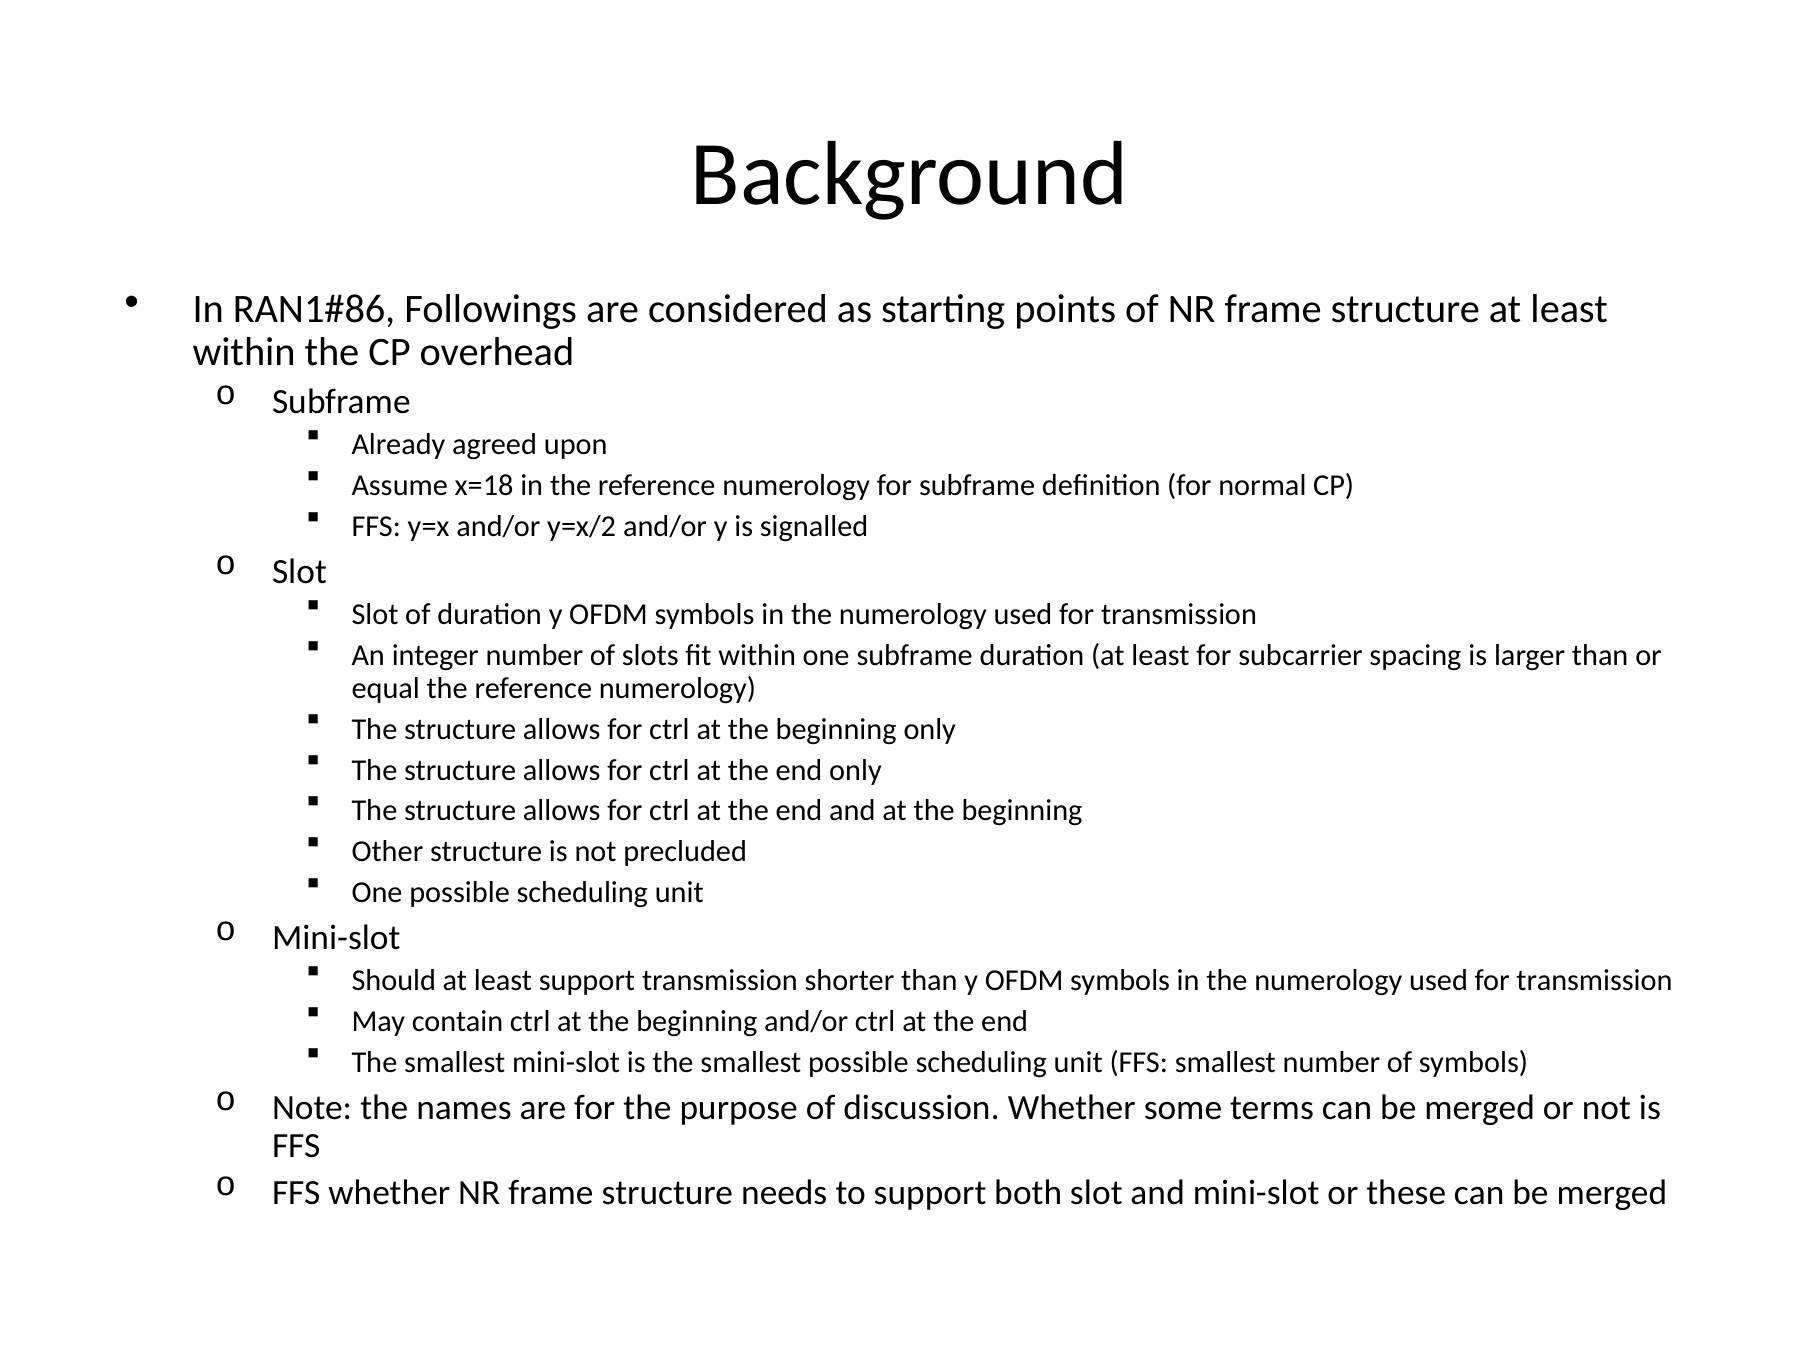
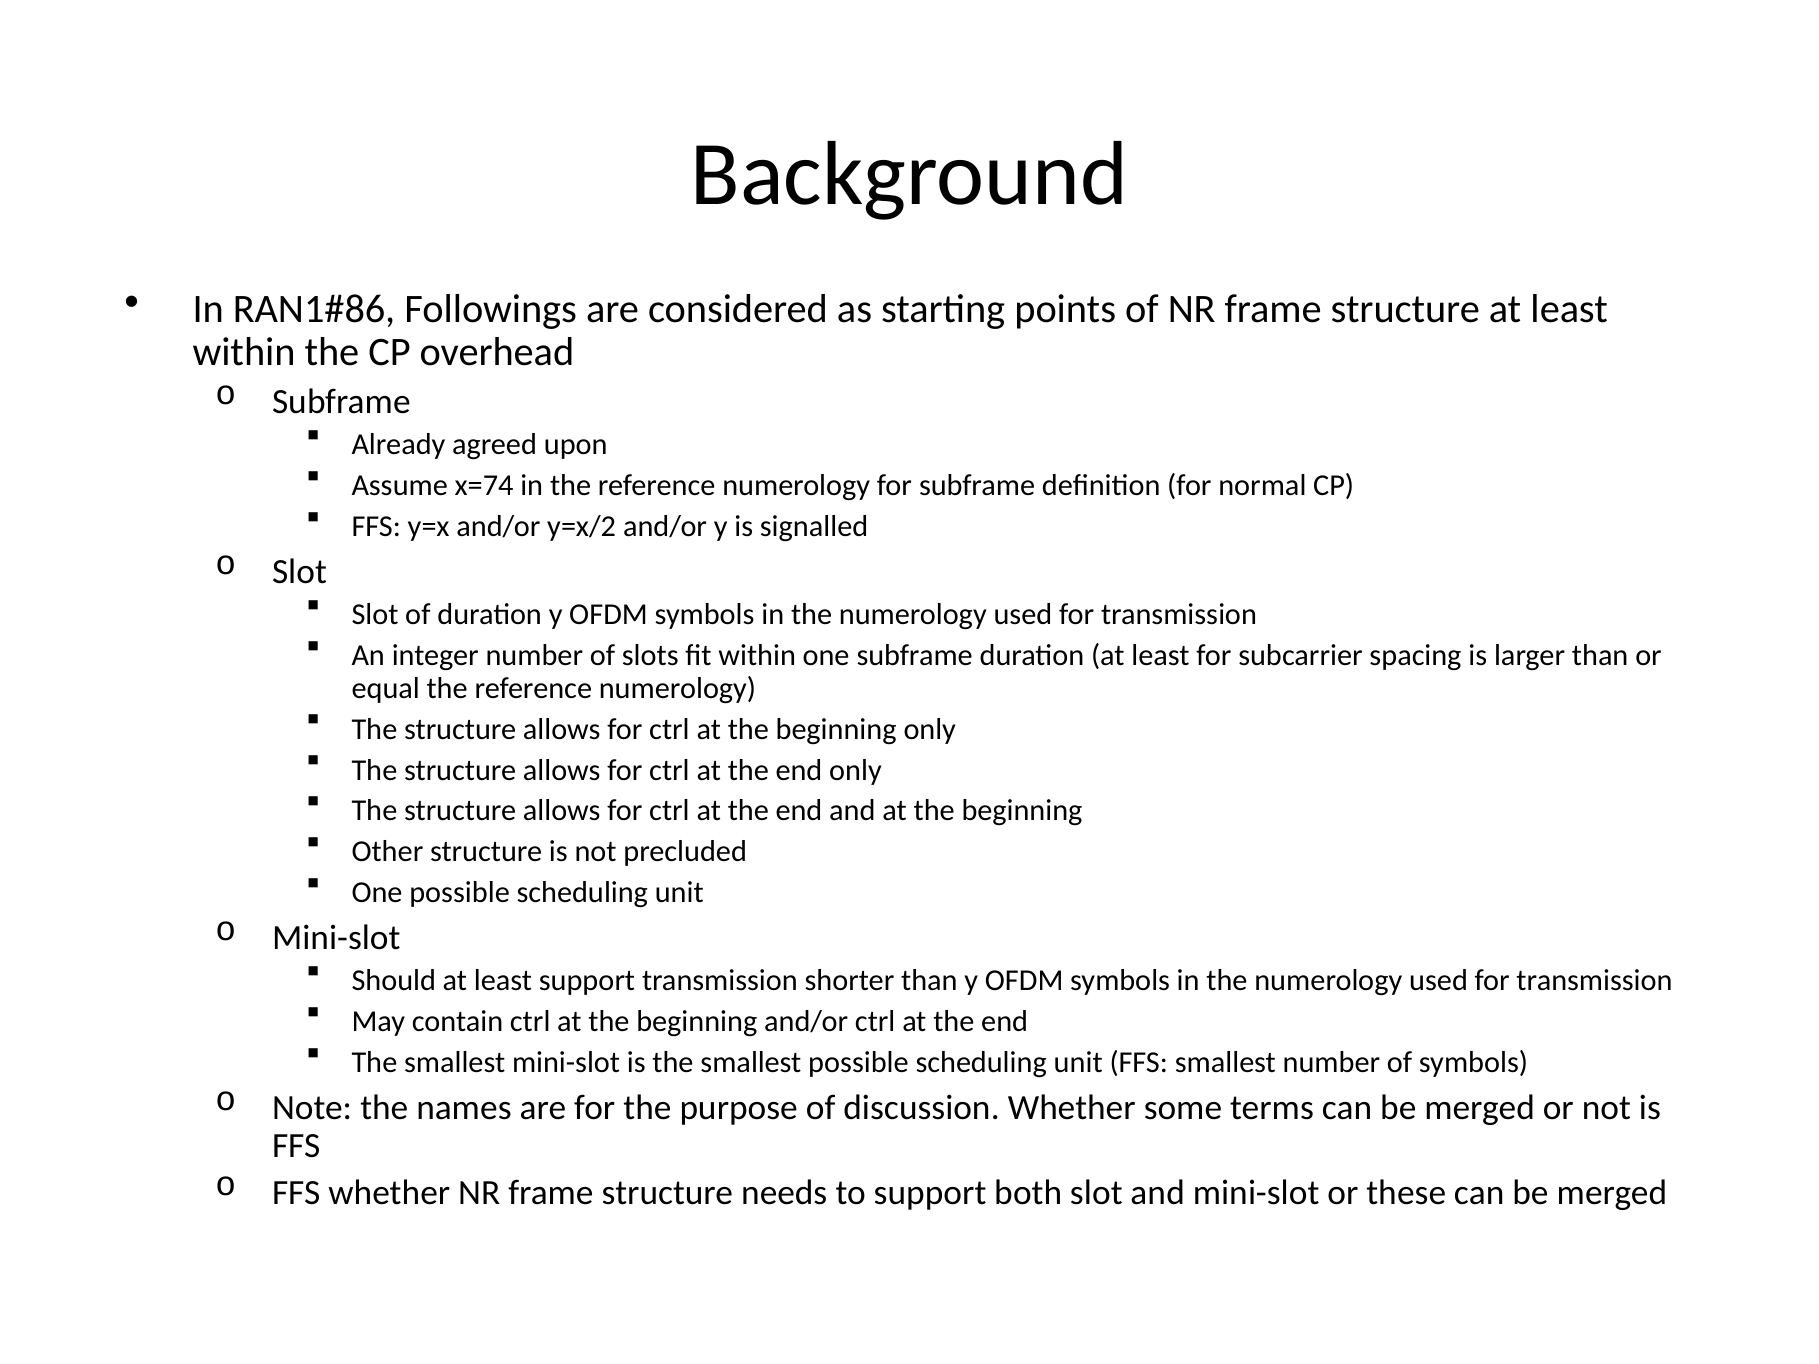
x=18: x=18 -> x=74 (484, 486)
